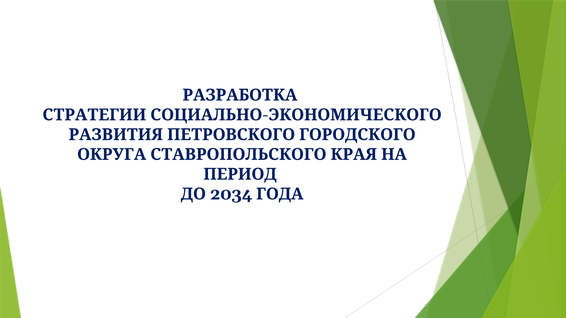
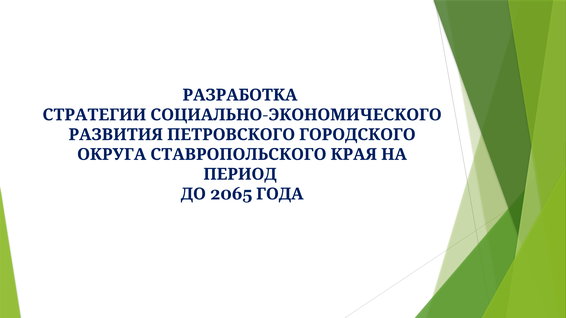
2034: 2034 -> 2065 (231, 194)
